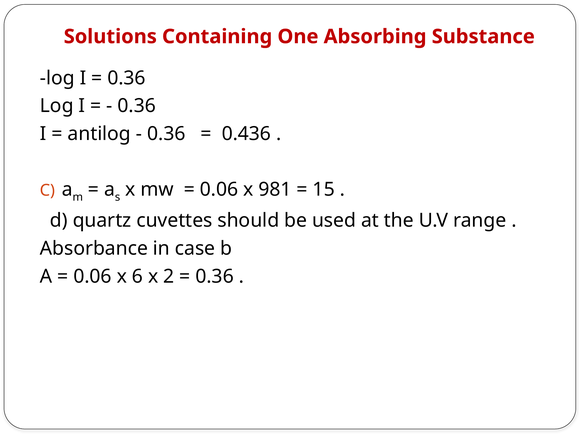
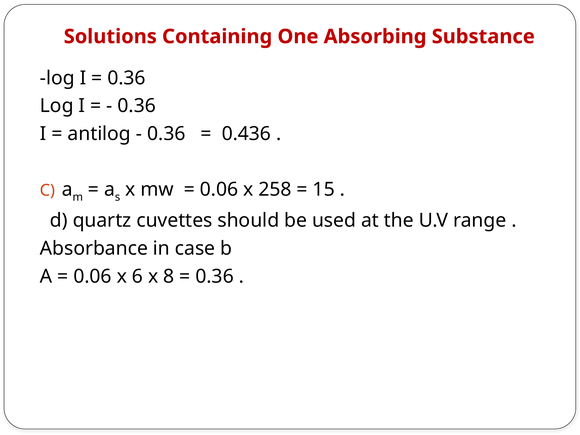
981: 981 -> 258 (275, 190)
2: 2 -> 8 (169, 276)
